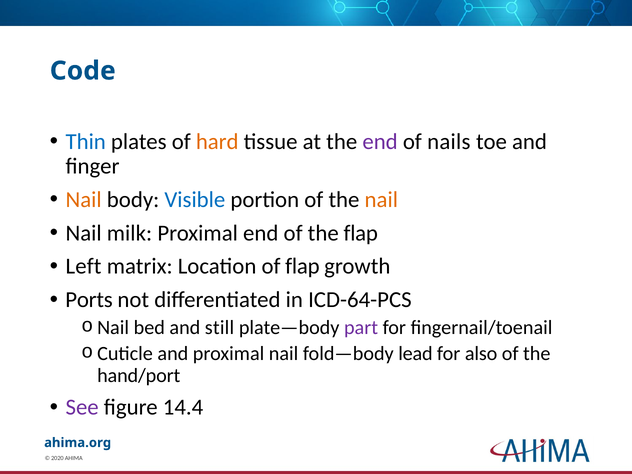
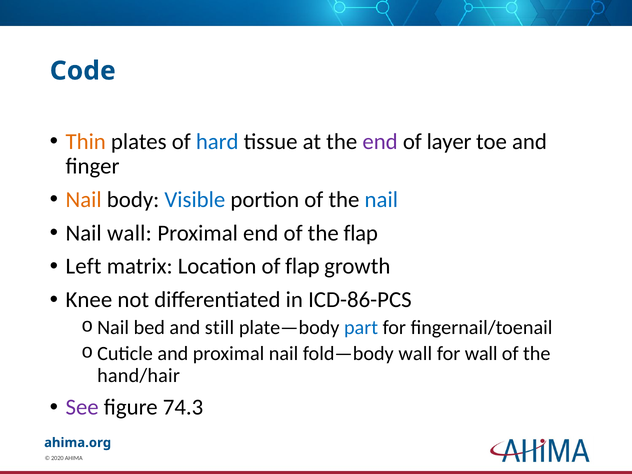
Thin colour: blue -> orange (86, 142)
hard colour: orange -> blue (217, 142)
nails: nails -> layer (449, 142)
nail colour: orange -> blue (381, 200)
Nail milk: milk -> wall (129, 233)
Ports: Ports -> Knee (89, 300)
ICD-64-PCS: ICD-64-PCS -> ICD-86-PCS (360, 300)
part colour: purple -> blue (361, 327)
fold—body lead: lead -> wall (415, 354)
for also: also -> wall (481, 354)
hand/port: hand/port -> hand/hair (139, 375)
14.4: 14.4 -> 74.3 (183, 407)
